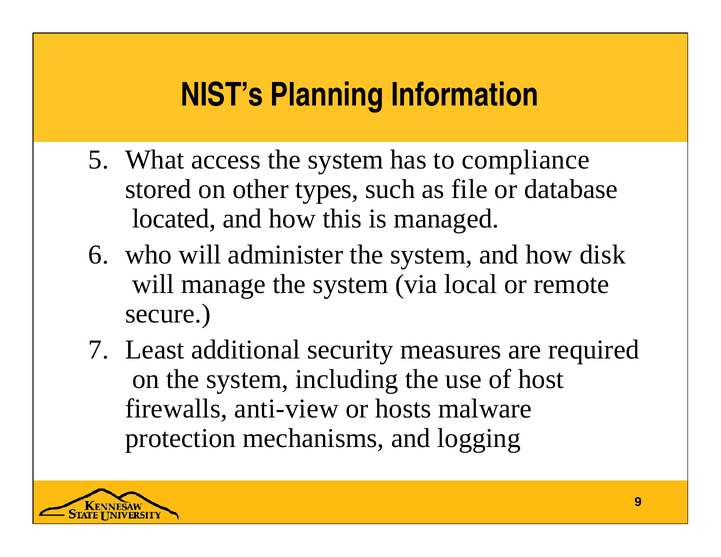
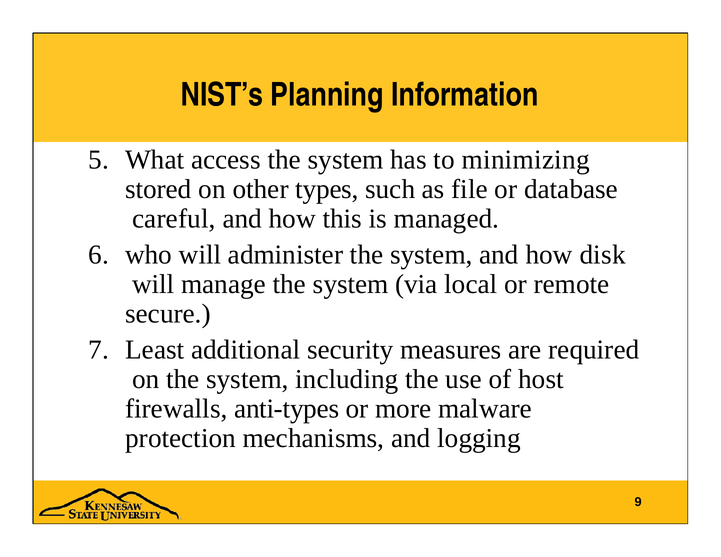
compliance: compliance -> minimizing (526, 160)
located: located -> careful (174, 219)
anti-view: anti-view -> anti-types (287, 409)
hosts: hosts -> more (403, 409)
